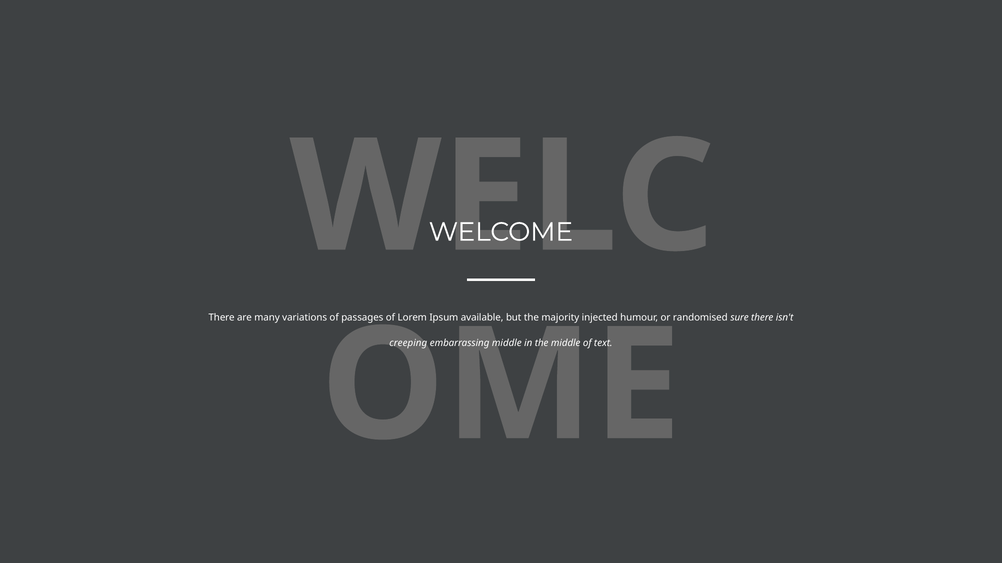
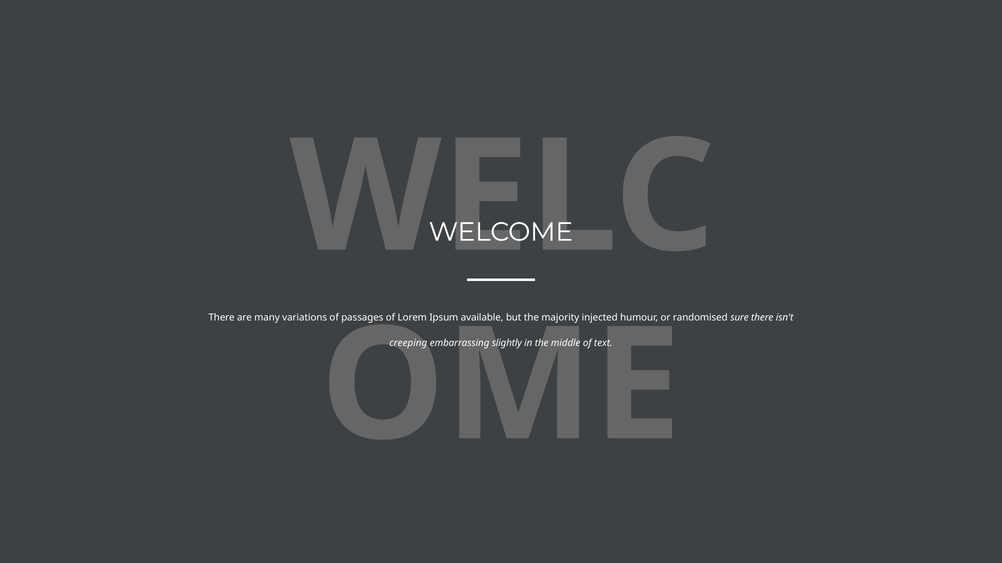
embarrassing middle: middle -> slightly (507, 344)
